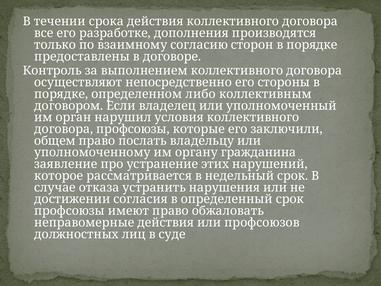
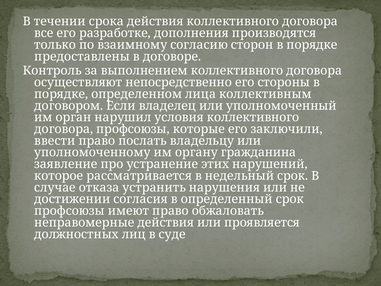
либо: либо -> лица (201, 94)
общем: общем -> ввести (55, 141)
профсоюзов: профсоюзов -> проявляется (262, 222)
